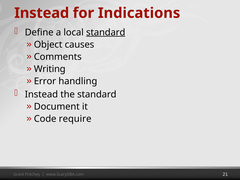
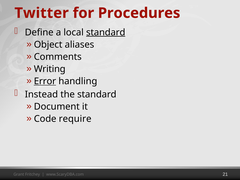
Instead: Instead -> Twitter (42, 13)
Indications: Indications -> Procedures (139, 13)
causes: causes -> aliases (79, 45)
Error underline: none -> present (45, 81)
